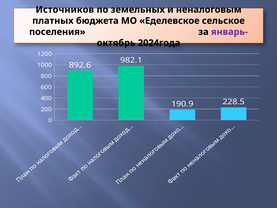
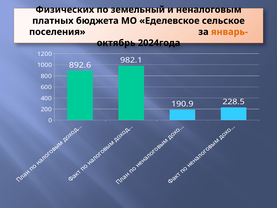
Источников: Источников -> Физических (65, 10)
земельных: земельных -> земельный (138, 10)
январь- colour: purple -> orange (229, 32)
